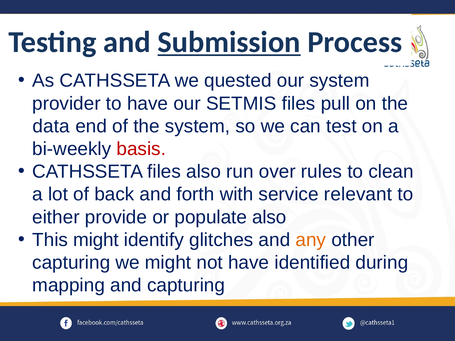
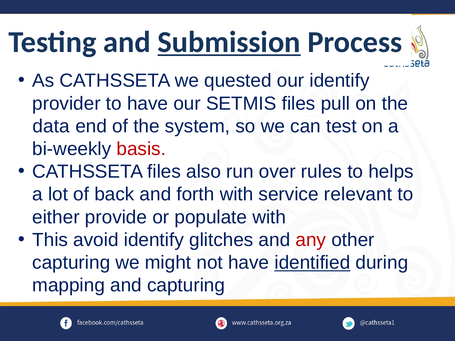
our system: system -> identify (339, 81)
clean: clean -> helps (391, 172)
populate also: also -> with (269, 217)
This might: might -> avoid (96, 240)
any colour: orange -> red (311, 240)
identified underline: none -> present (312, 263)
